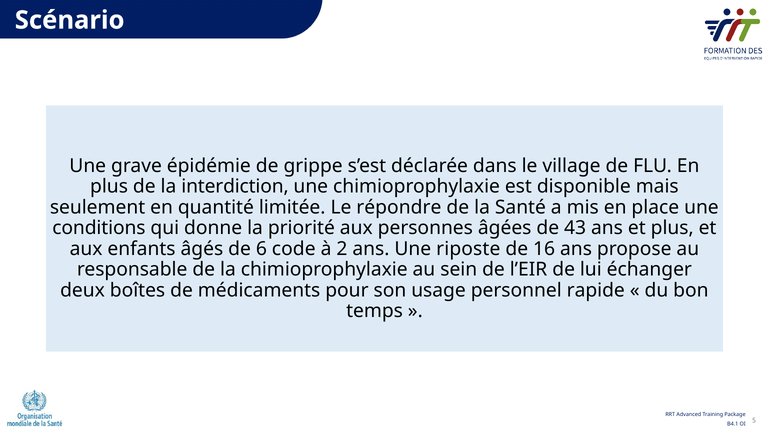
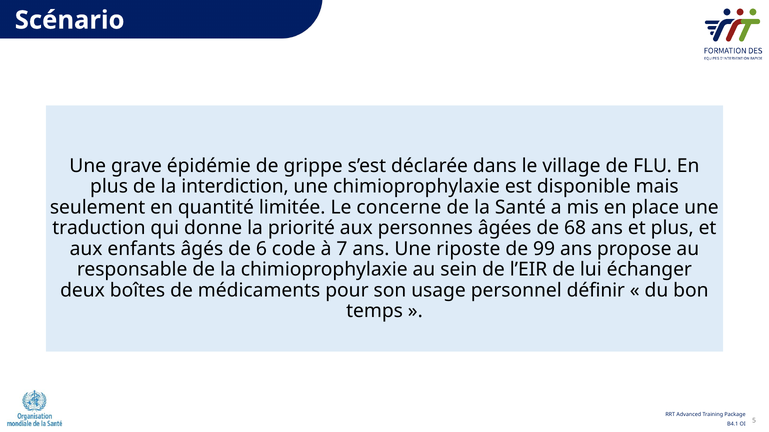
répondre: répondre -> concerne (399, 208)
conditions: conditions -> traduction (99, 228)
43: 43 -> 68 (575, 228)
2: 2 -> 7 (342, 249)
16: 16 -> 99 (544, 249)
rapide: rapide -> définir (596, 291)
